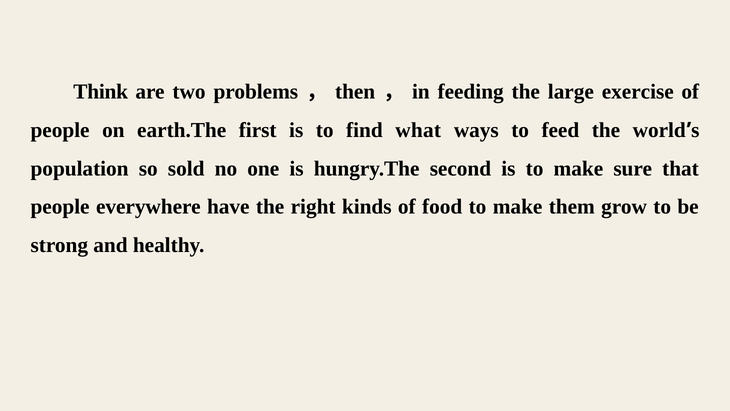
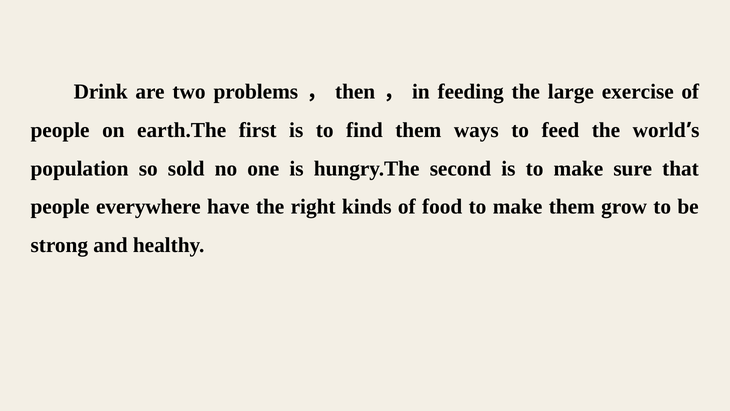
Think: Think -> Drink (101, 92)
find what: what -> them (418, 130)
